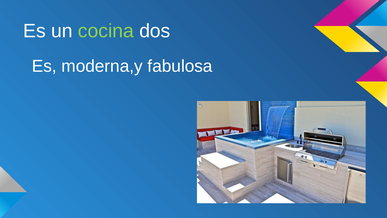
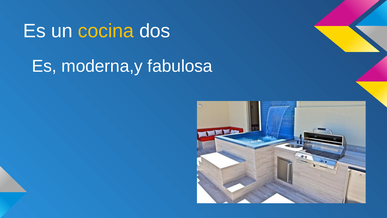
cocina colour: light green -> yellow (106, 31)
